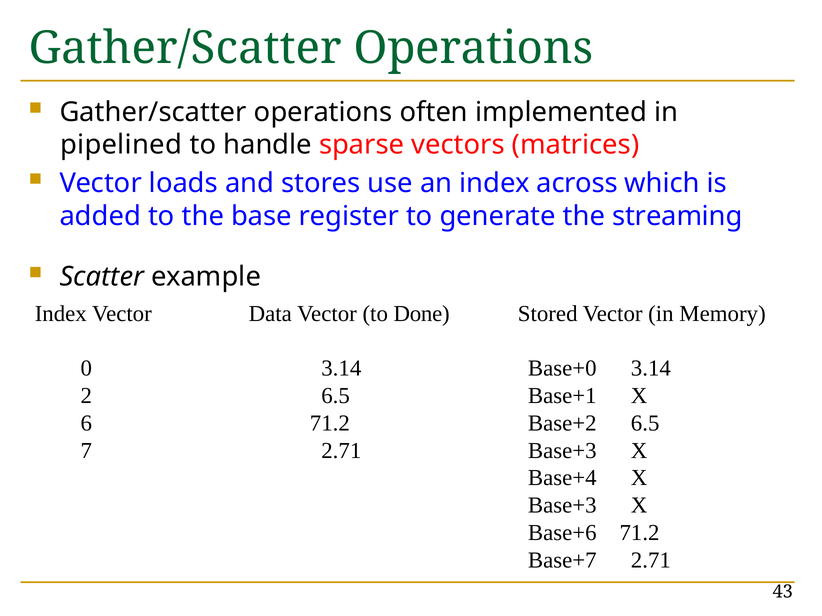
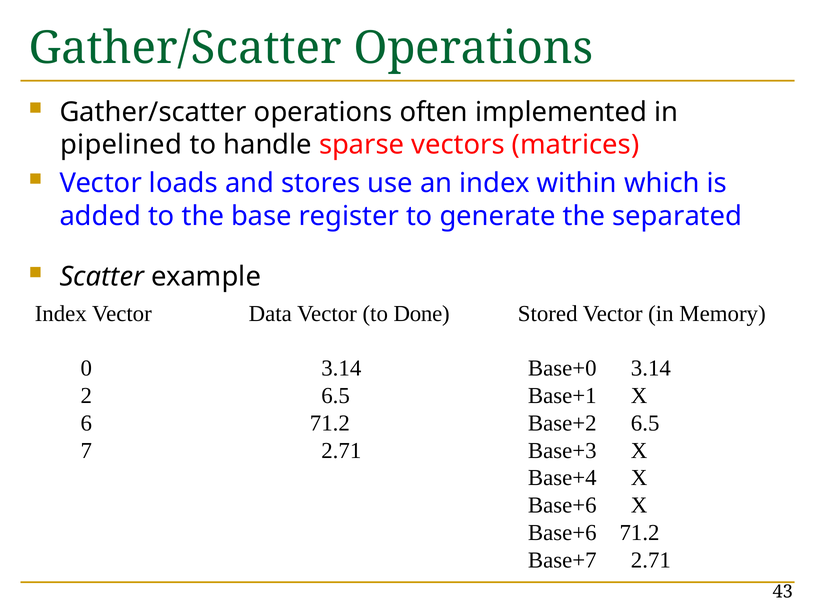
across: across -> within (577, 183)
streaming: streaming -> separated (677, 216)
Base+3: Base+3 -> Base+6 (562, 506)
